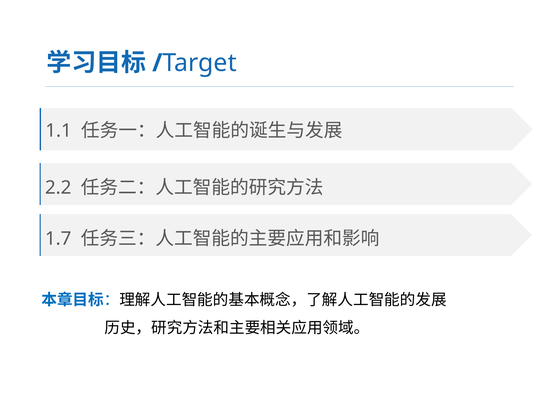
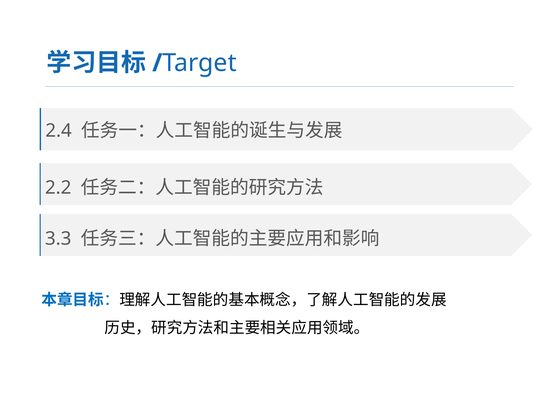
1.1: 1.1 -> 2.4 (59, 131)
1.7: 1.7 -> 3.3 (58, 239)
